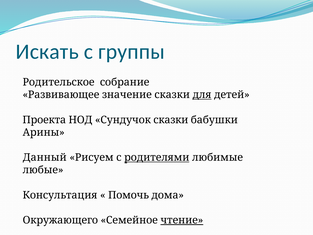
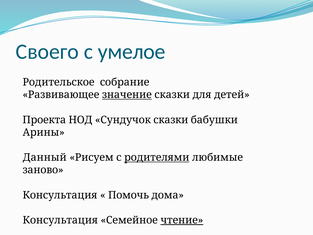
Искать: Искать -> Своего (47, 52)
группы: группы -> умелое (132, 52)
значение underline: none -> present (127, 95)
для underline: present -> none (202, 95)
любые: любые -> заново (43, 170)
Окружающего: Окружающего -> Консультация (60, 220)
